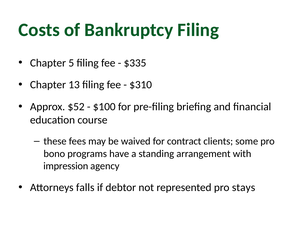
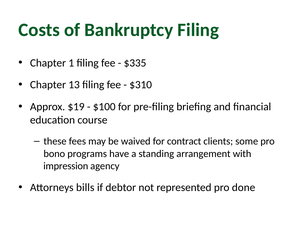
5: 5 -> 1 (71, 63)
$52: $52 -> $19 (76, 107)
falls: falls -> bills (85, 187)
stays: stays -> done (244, 187)
